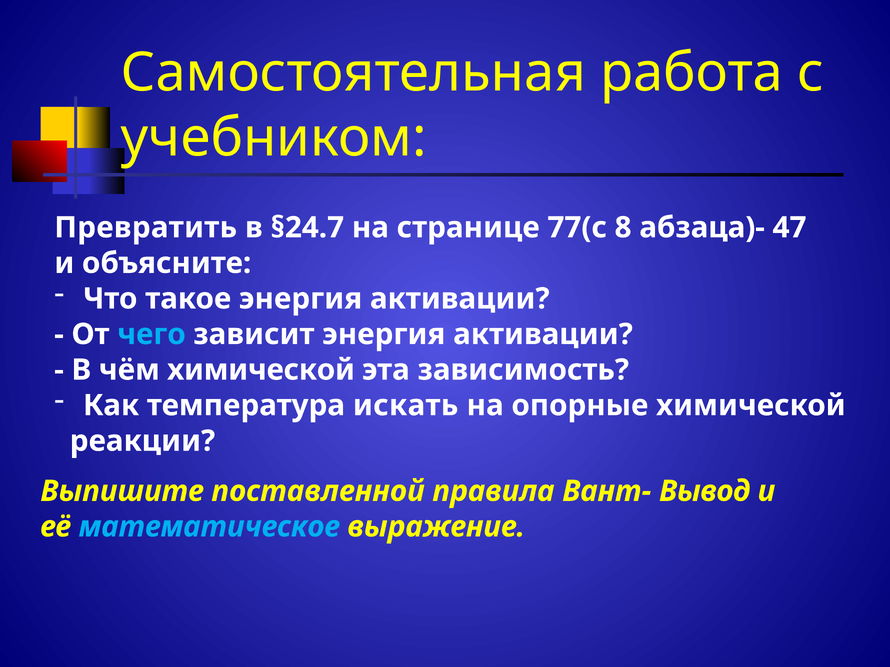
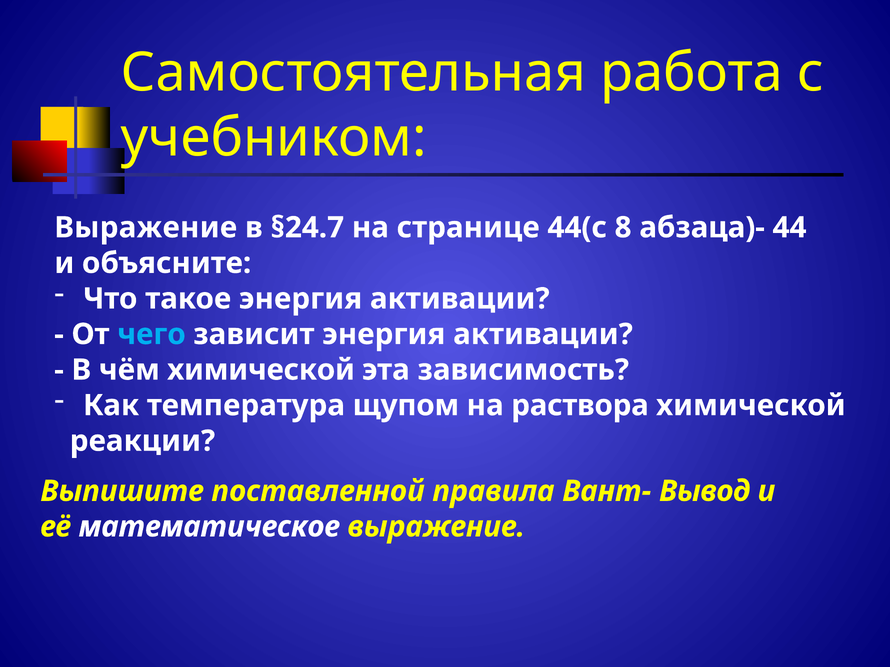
Превратить: Превратить -> Выражение (146, 228)
77(с: 77(с -> 44(с (577, 228)
47: 47 -> 44 (790, 228)
искать: искать -> щупом (406, 406)
опорные: опорные -> раствора (580, 406)
математическое colour: light blue -> white (209, 527)
